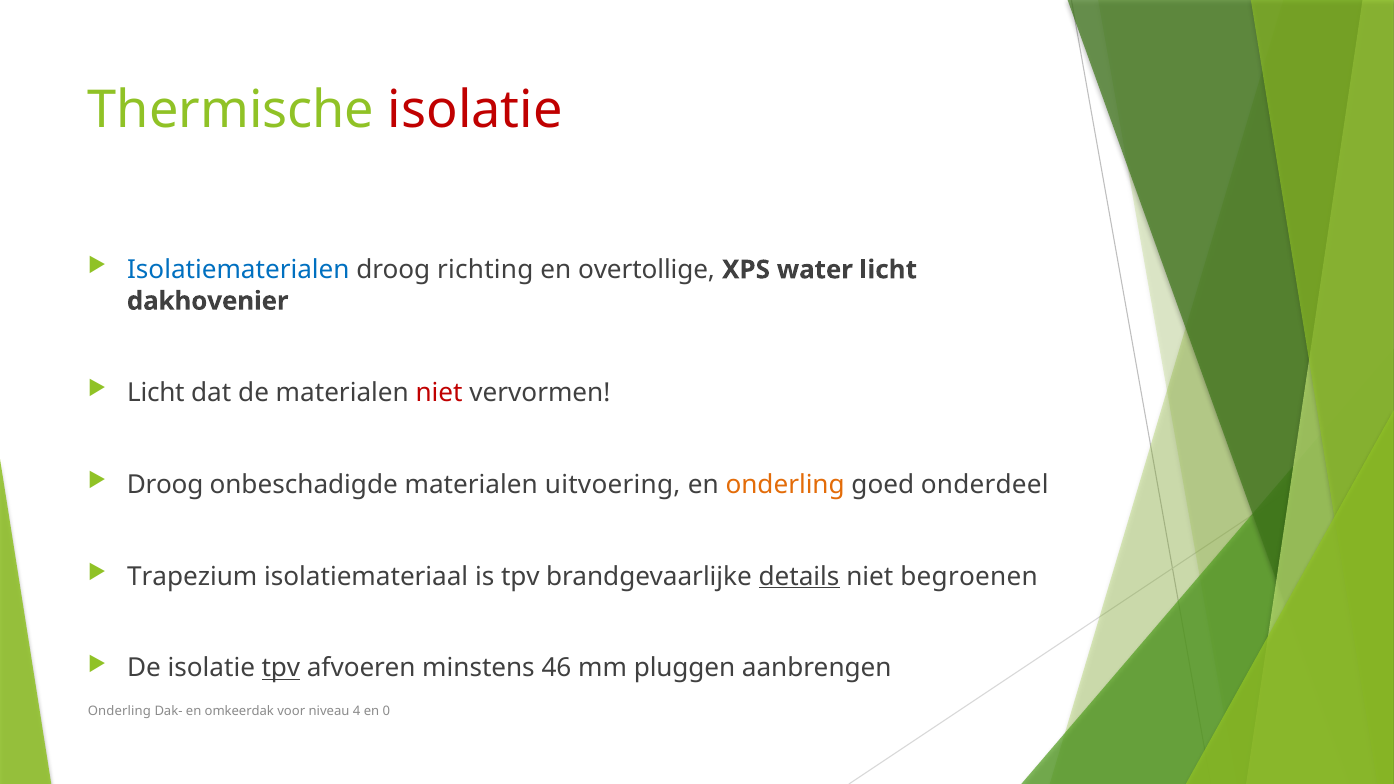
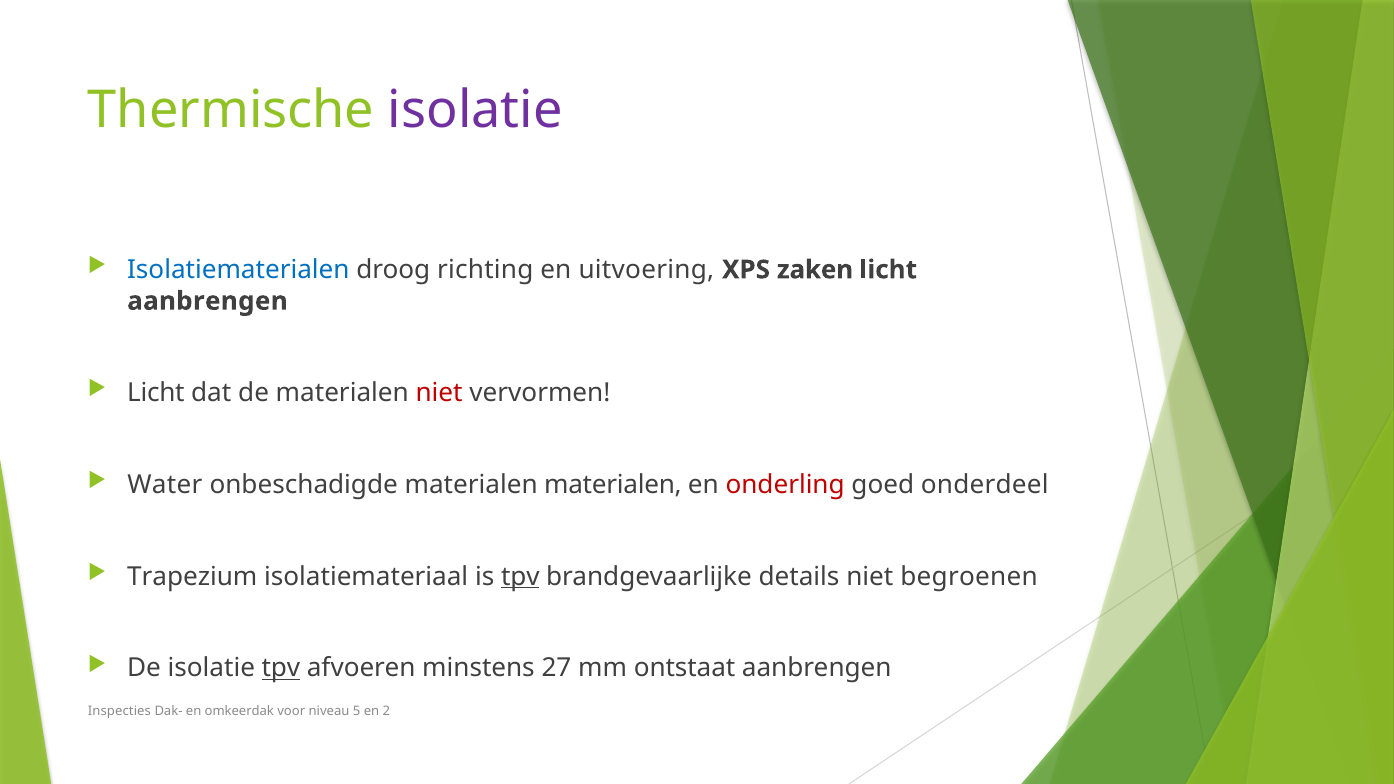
isolatie colour: red -> purple (475, 110)
overtollige: overtollige -> uitvoering (646, 270)
water: water -> zaken (815, 270)
dakhovenier: dakhovenier -> aanbrengen (207, 301)
Droog: Droog -> Water (165, 485)
materialen uitvoering: uitvoering -> materialen (613, 485)
onderling colour: orange -> red (785, 485)
tpv underline: none -> present (520, 577)
details underline: present -> none (799, 577)
46: 46 -> 27 (556, 668)
pluggen: pluggen -> ontstaat (685, 668)
Onderling: Onderling -> Inspecties (119, 711)
4: 4 -> 5 (357, 711)
0: 0 -> 2 (386, 711)
